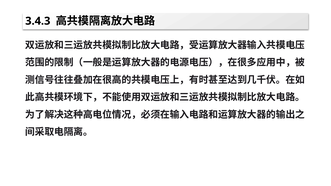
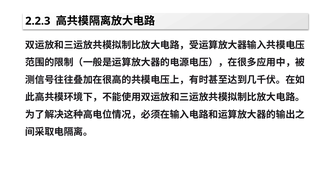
3.4.3: 3.4.3 -> 2.2.3 (38, 21)
